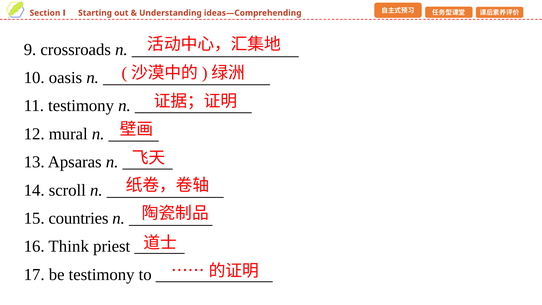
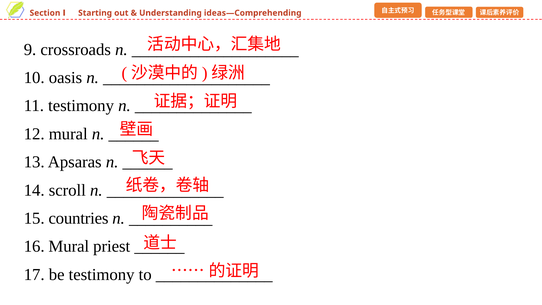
16 Think: Think -> Mural (69, 246)
